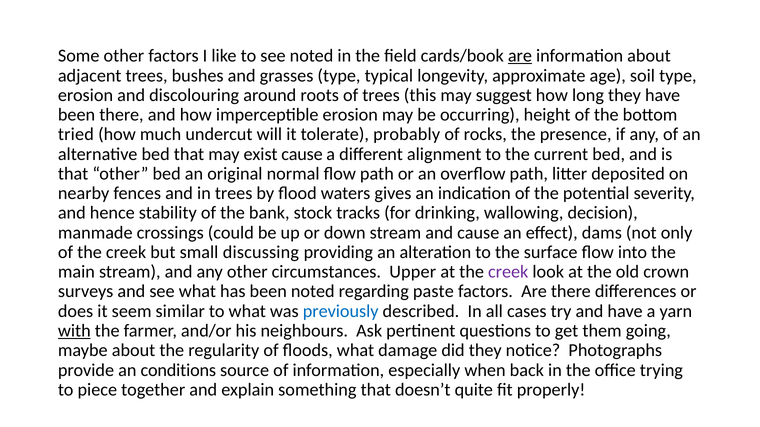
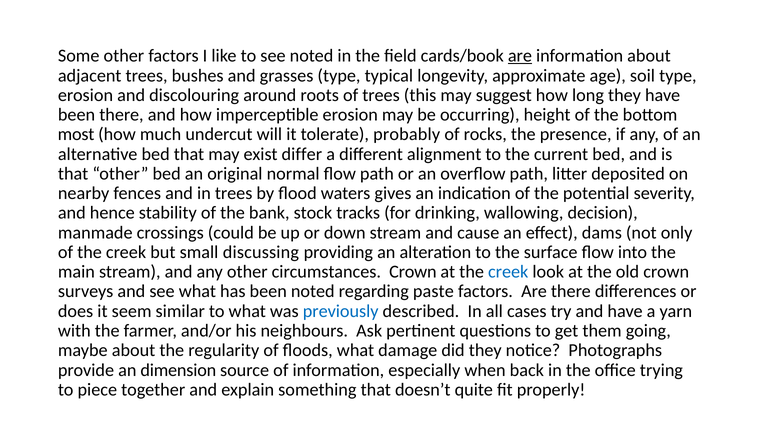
tried: tried -> most (76, 135)
exist cause: cause -> differ (302, 154)
circumstances Upper: Upper -> Crown (413, 272)
creek colour: purple -> blue (508, 272)
with underline: present -> none (74, 331)
conditions: conditions -> dimension (178, 370)
